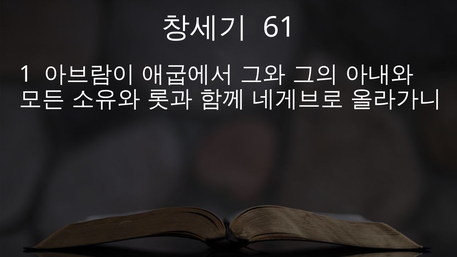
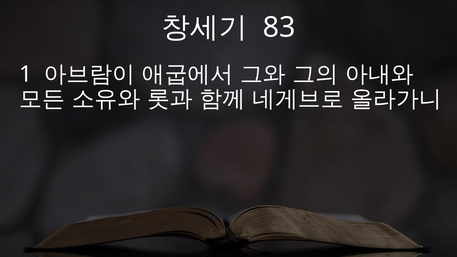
61: 61 -> 83 (279, 28)
